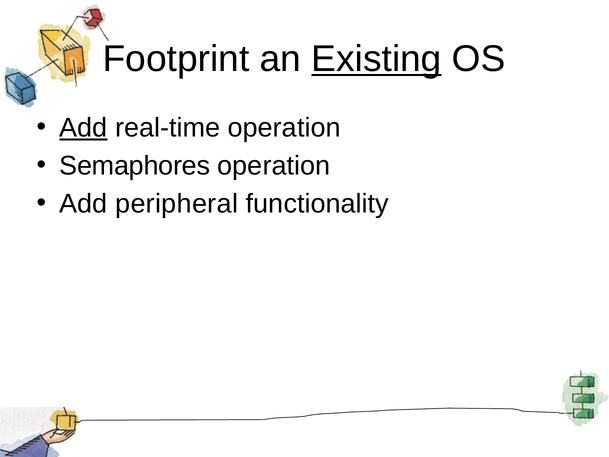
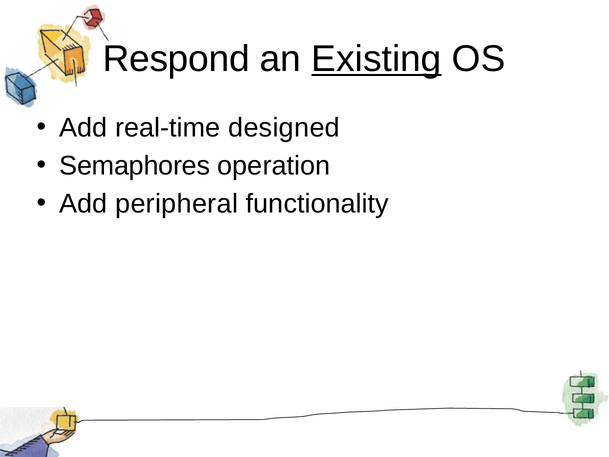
Footprint: Footprint -> Respond (176, 59)
Add underline: present -> none (83, 128)
real-time operation: operation -> designed (284, 128)
